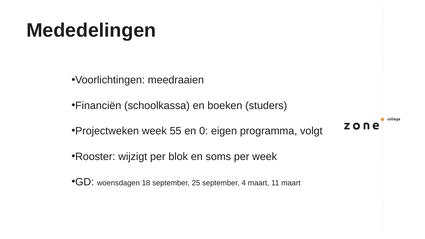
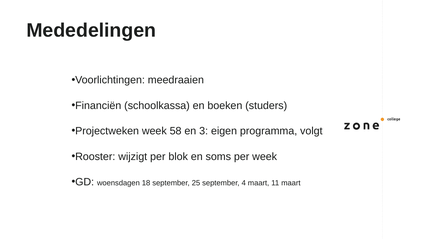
55: 55 -> 58 (176, 131)
0: 0 -> 3 (204, 131)
